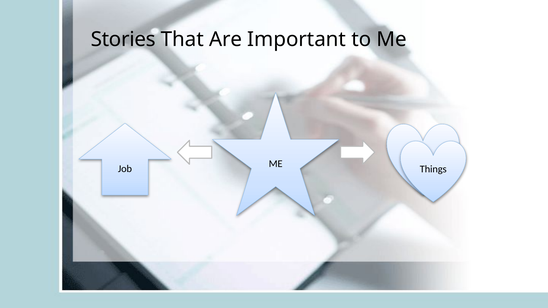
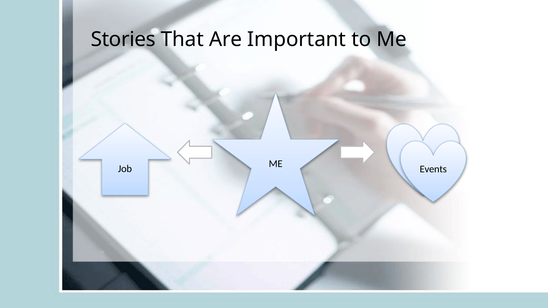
Things: Things -> Events (433, 169)
